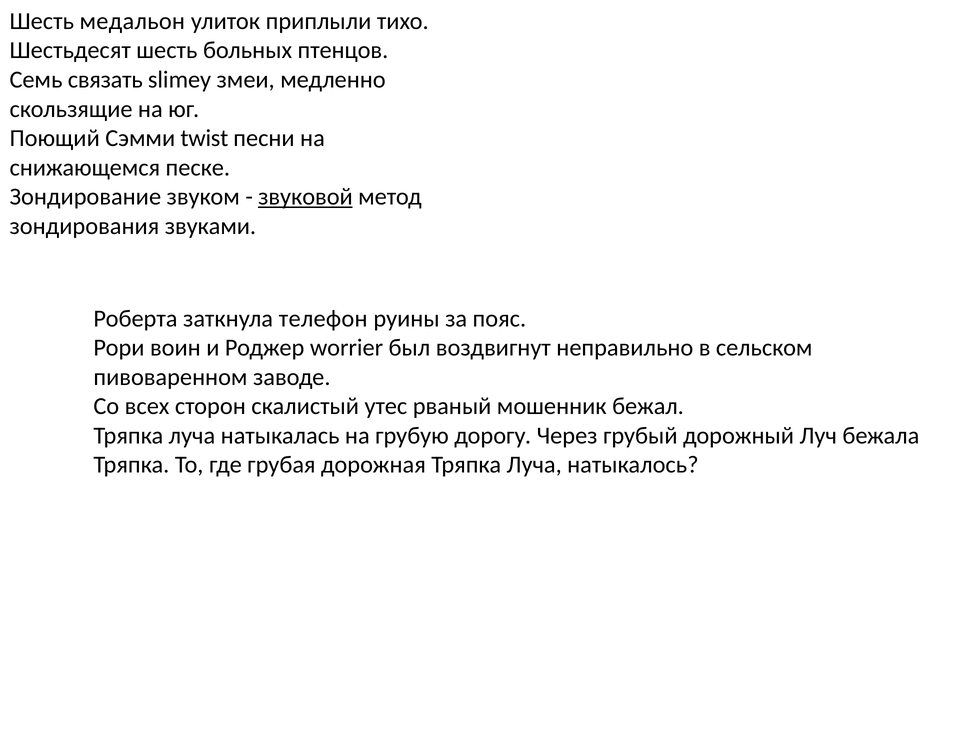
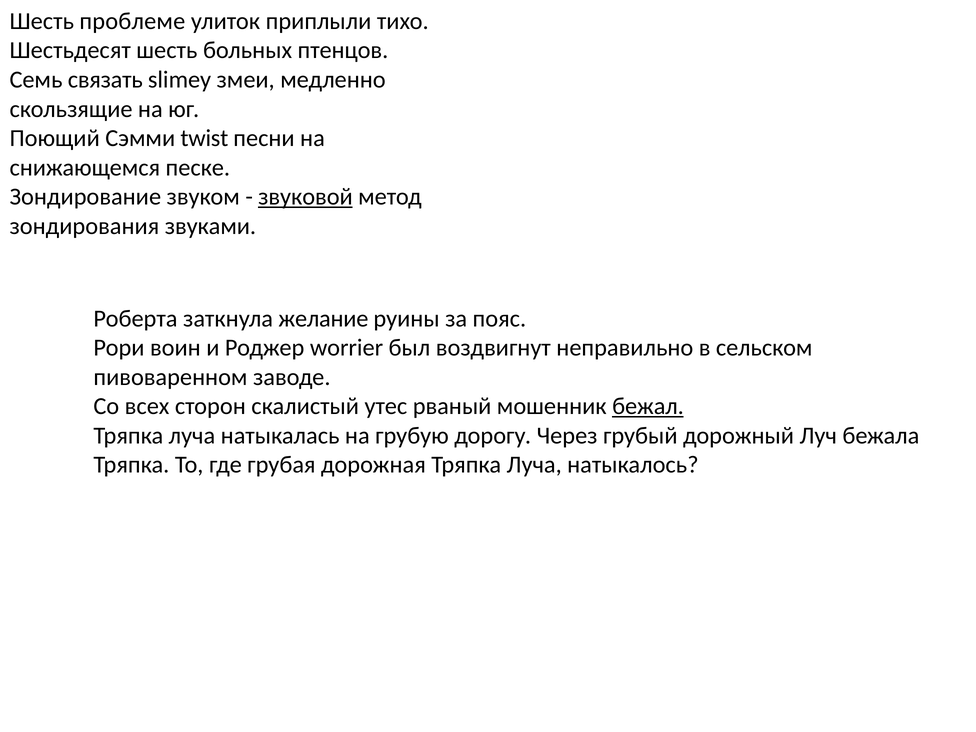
медальон: медальон -> проблеме (132, 21)
телефон: телефон -> желание (323, 318)
бежал underline: none -> present (648, 406)
